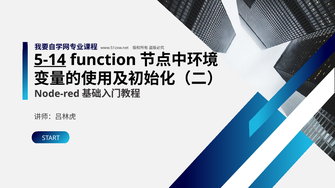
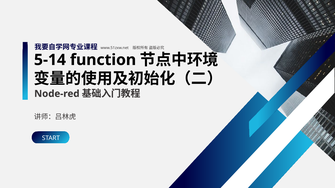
5-14 underline: present -> none (50, 60)
